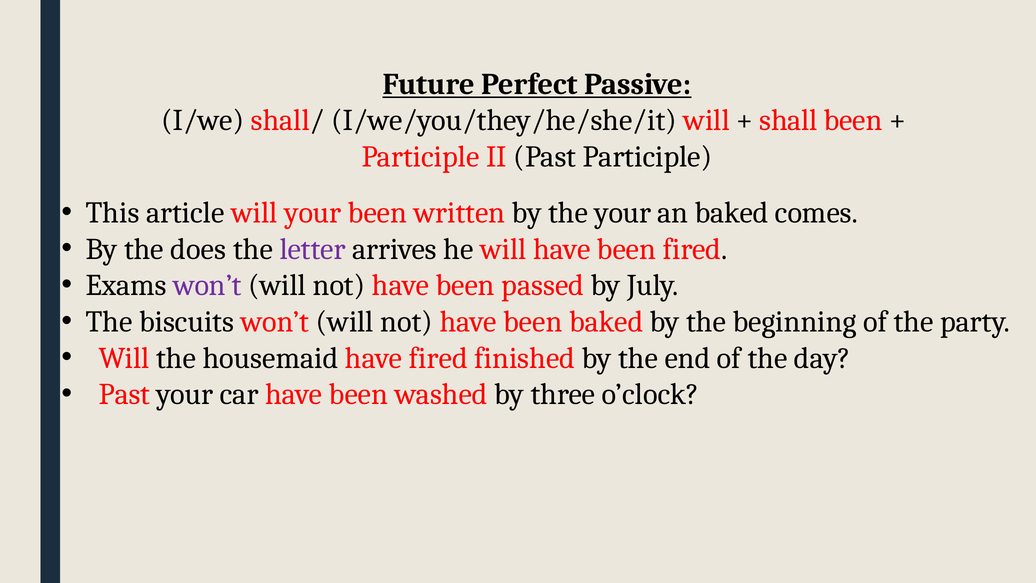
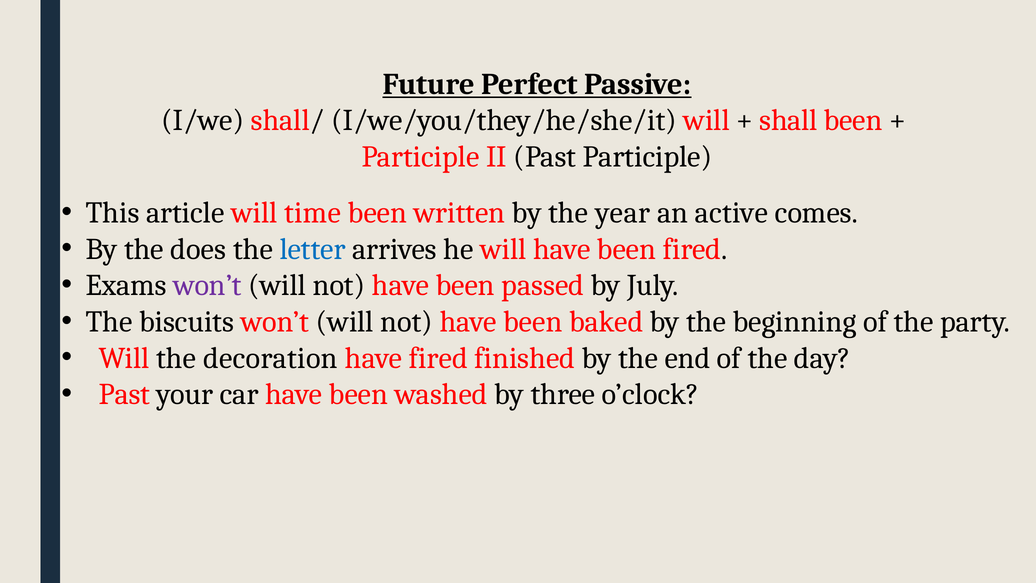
will your: your -> time (313, 213)
the your: your -> year (623, 213)
an baked: baked -> active (732, 213)
letter colour: purple -> blue (313, 249)
housemaid: housemaid -> decoration (270, 358)
